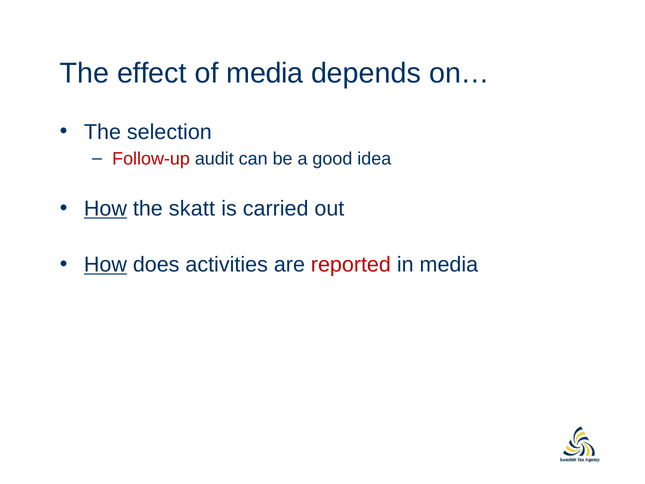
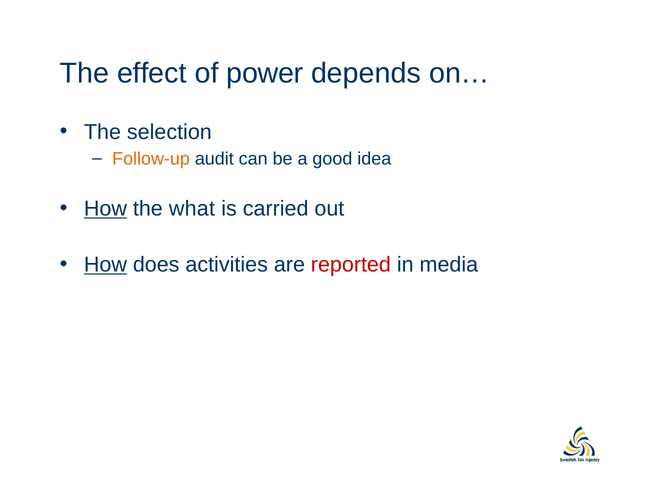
of media: media -> power (265, 73)
Follow-up colour: red -> orange (151, 159)
skatt: skatt -> what (192, 209)
